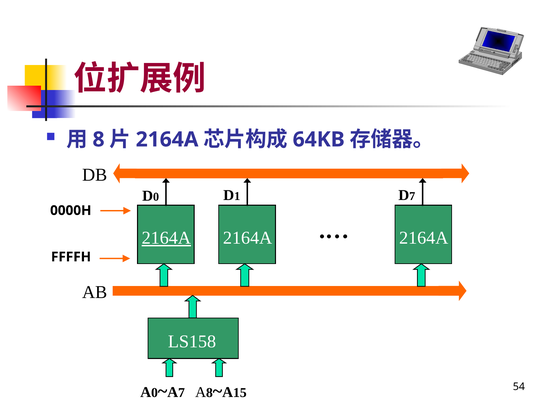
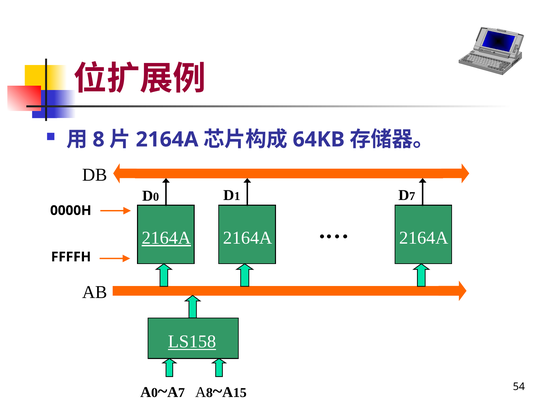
LS158 underline: none -> present (192, 342)
